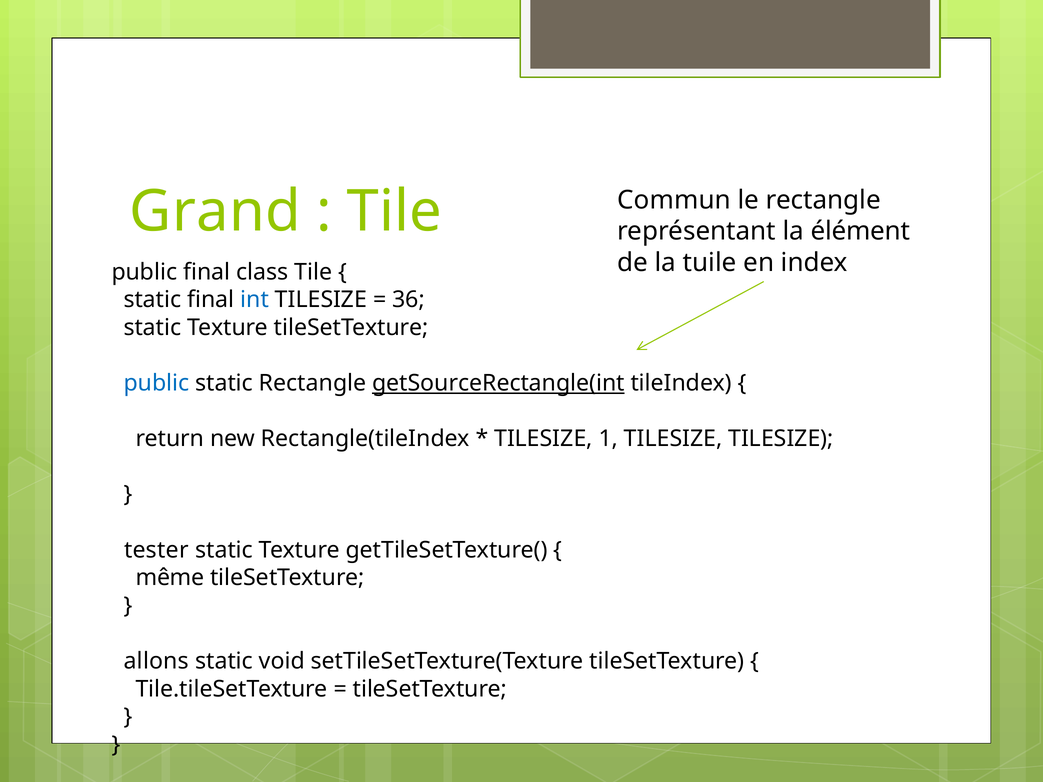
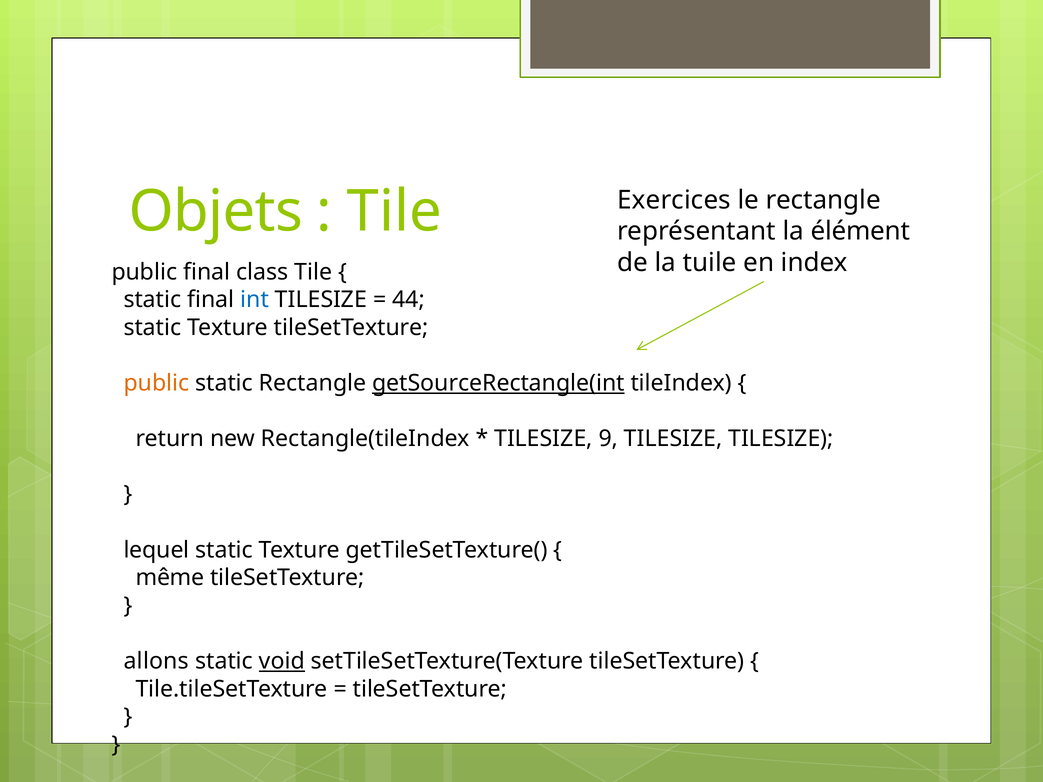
Commun: Commun -> Exercices (674, 200)
Grand: Grand -> Objets (216, 212)
36: 36 -> 44 (409, 300)
public colour: blue -> orange (156, 383)
1: 1 -> 9 (608, 439)
tester: tester -> lequel (157, 550)
void underline: none -> present (282, 661)
